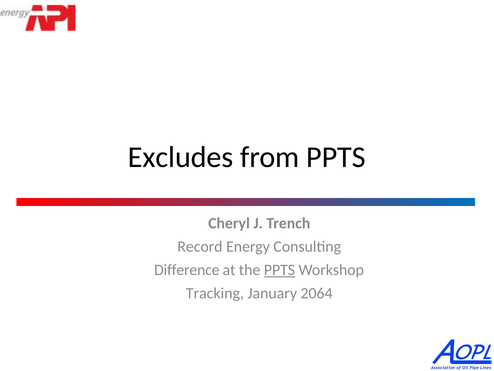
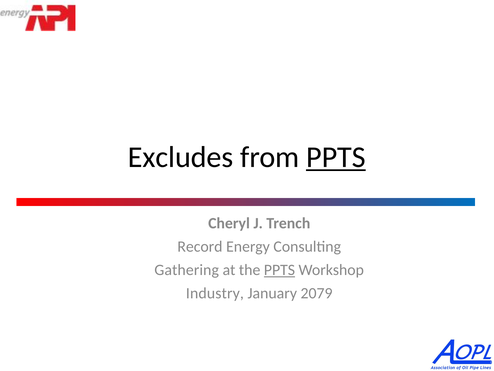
PPTS underline: none -> present (336, 157)
Difference: Difference -> Gathering (187, 270)
Tracking: Tracking -> Industry (215, 293)
2064: 2064 -> 2079 (317, 293)
